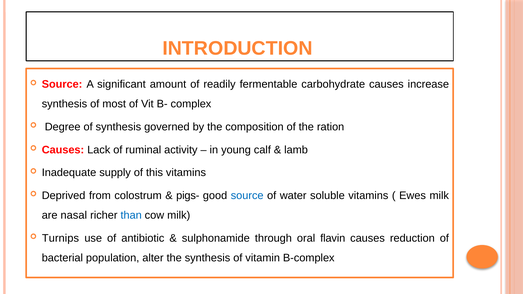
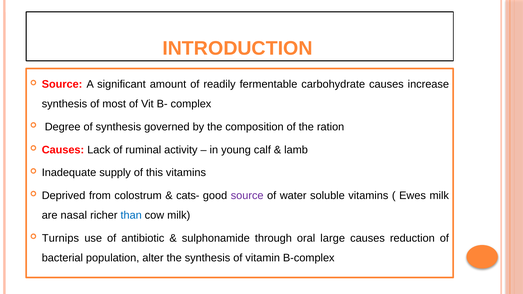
pigs-: pigs- -> cats- (188, 196)
source colour: blue -> purple (247, 196)
flavin: flavin -> large (333, 238)
